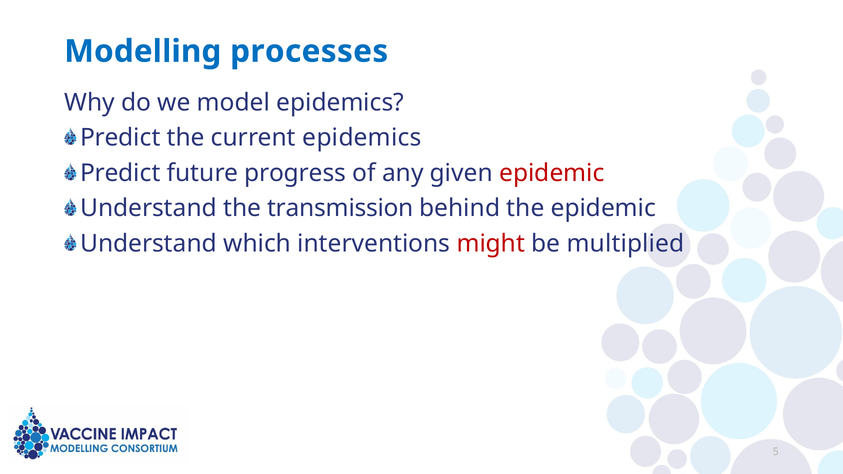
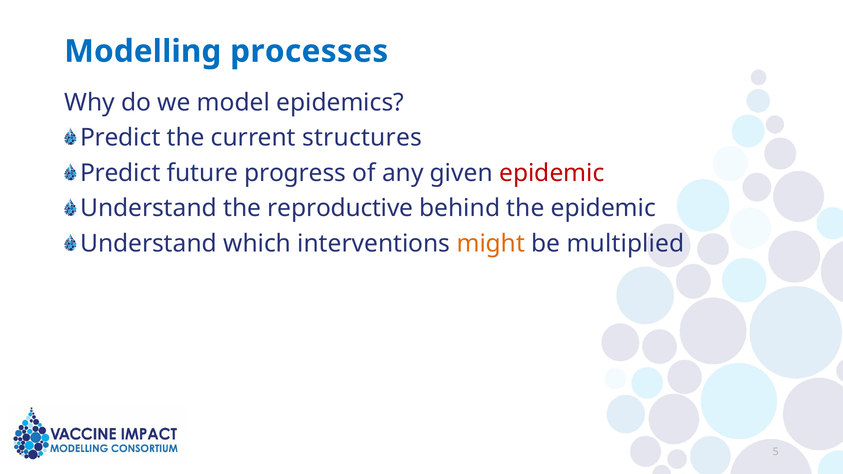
current epidemics: epidemics -> structures (362, 138)
transmission: transmission -> reproductive (340, 208)
might colour: red -> orange (491, 244)
